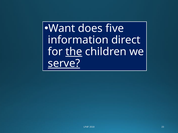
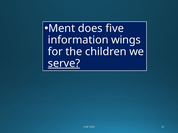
Want: Want -> Ment (62, 28)
direct: direct -> wings (126, 40)
the underline: present -> none (74, 52)
